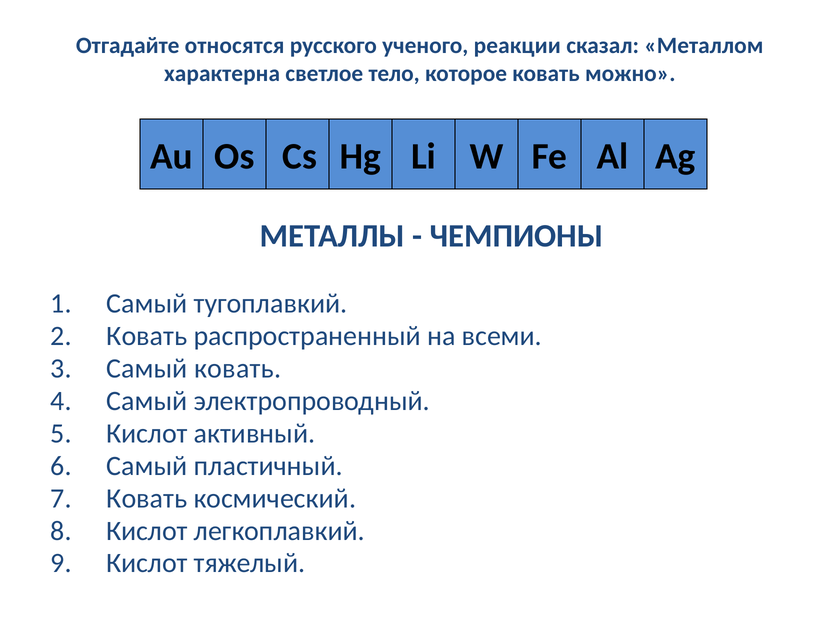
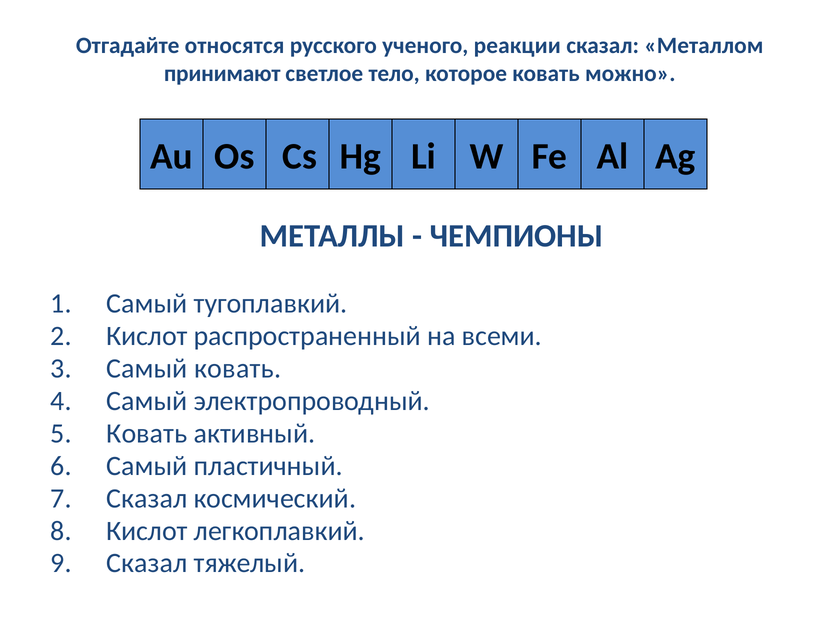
характерна: характерна -> принимают (222, 74)
Ковать: Ковать -> Кислот (147, 336)
Кислот: Кислот -> Ковать (147, 433)
Ковать: Ковать -> Сказал (147, 498)
Кислот: Кислот -> Сказал (147, 563)
